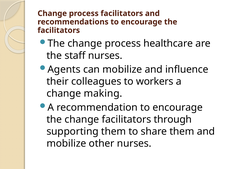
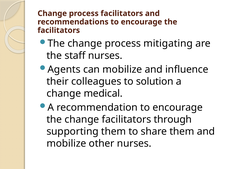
healthcare: healthcare -> mitigating (168, 43)
workers: workers -> solution (155, 81)
making: making -> medical (103, 93)
